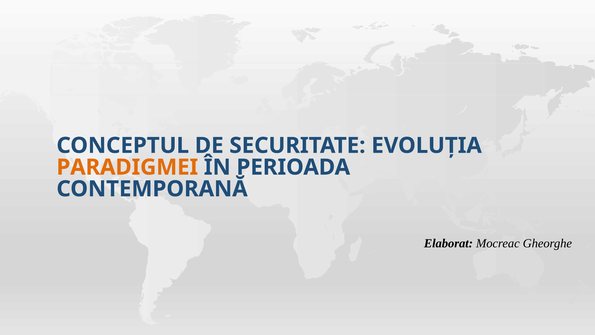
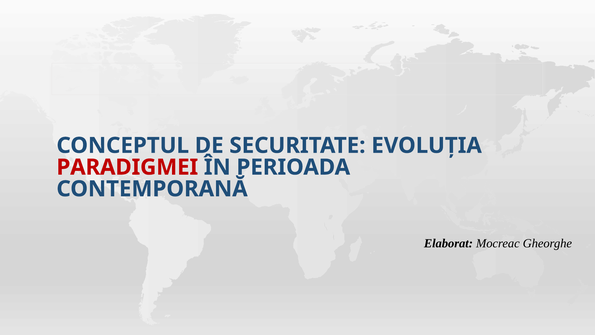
PARADIGMEI colour: orange -> red (127, 167)
